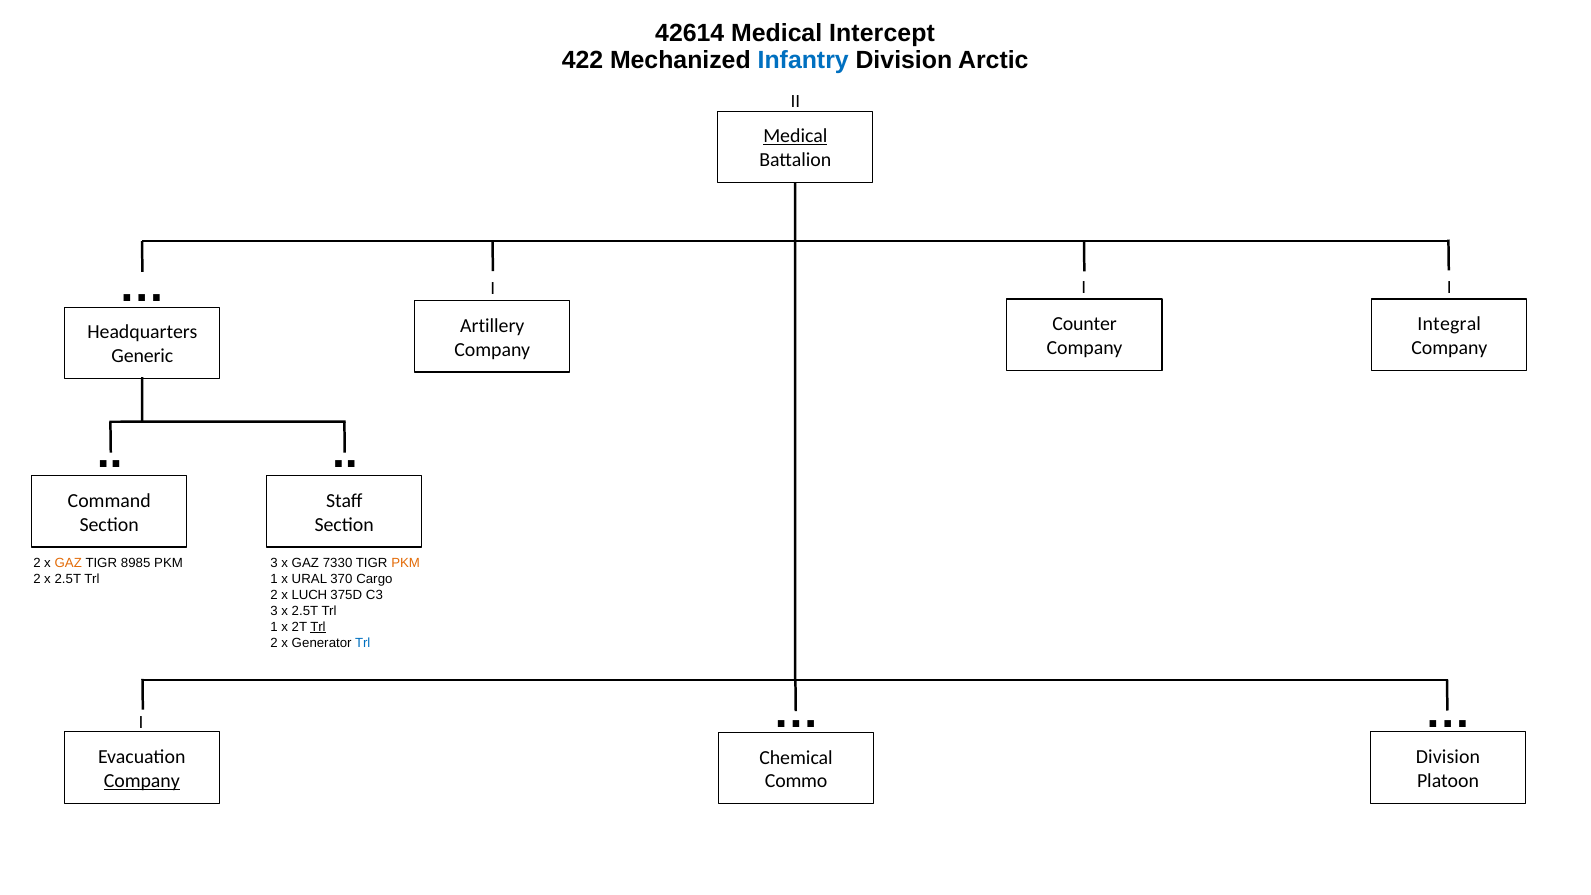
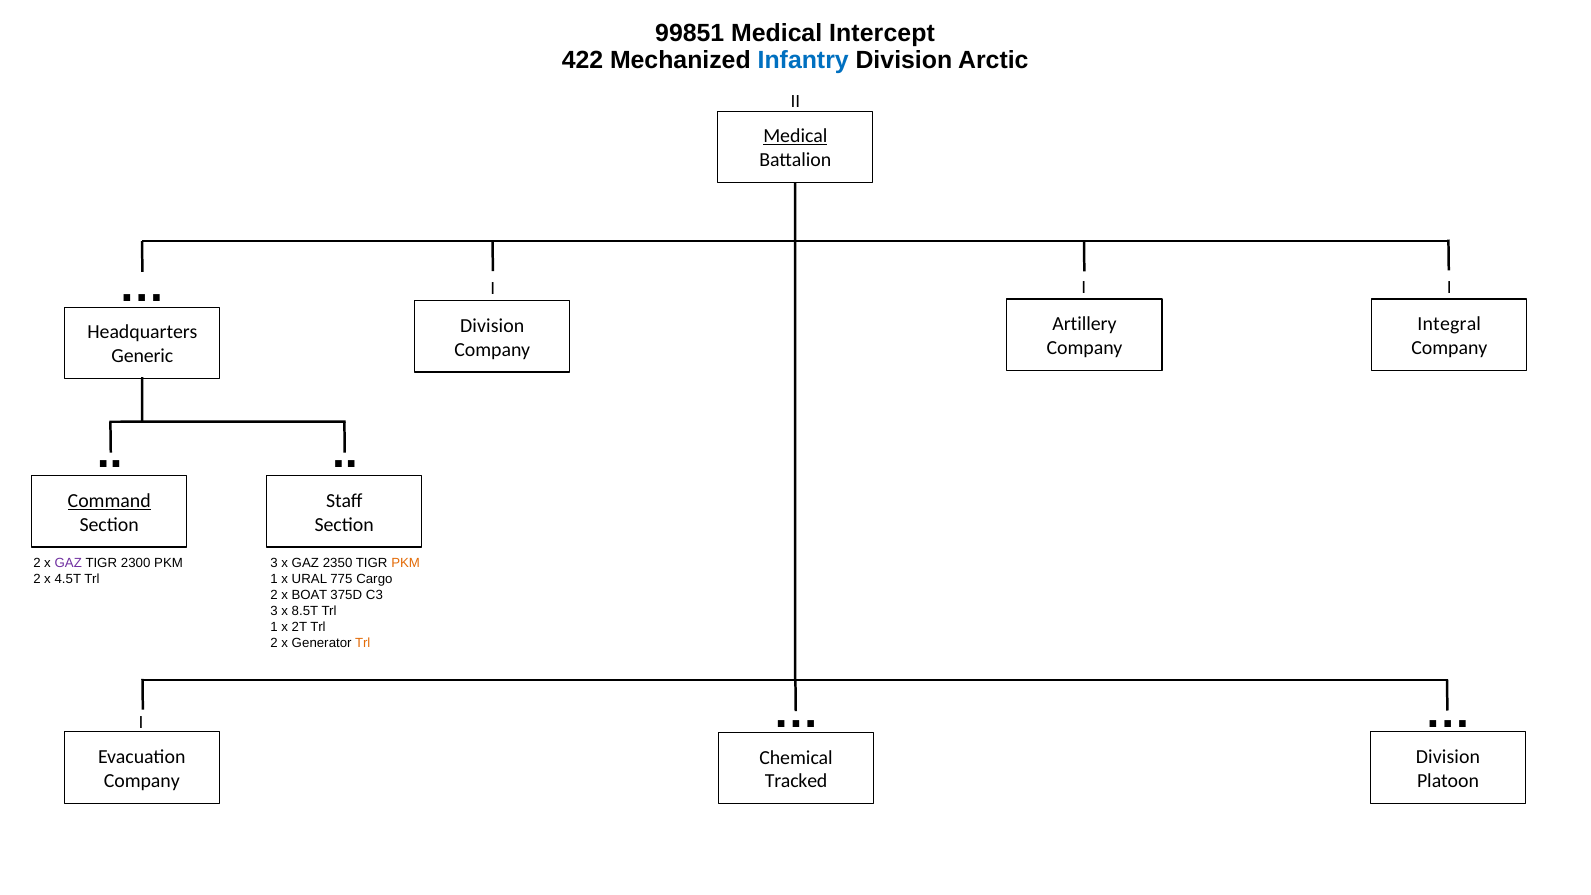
42614: 42614 -> 99851 (690, 33)
Counter: Counter -> Artillery (1084, 324)
Artillery: Artillery -> Division (492, 326)
Command underline: none -> present (109, 501)
GAZ colour: orange -> purple (68, 563)
8985: 8985 -> 2300 (136, 563)
7330: 7330 -> 2350 (338, 563)
2 x 2.5T: 2.5T -> 4.5T (68, 579)
370: 370 -> 775 (341, 579)
LUCH: LUCH -> BOAT (309, 595)
3 x 2.5T: 2.5T -> 8.5T (305, 611)
Trl underline: present -> none (318, 627)
Trl colour: blue -> orange (363, 643)
Company underline: present -> none (142, 781)
Commo: Commo -> Tracked (796, 781)
